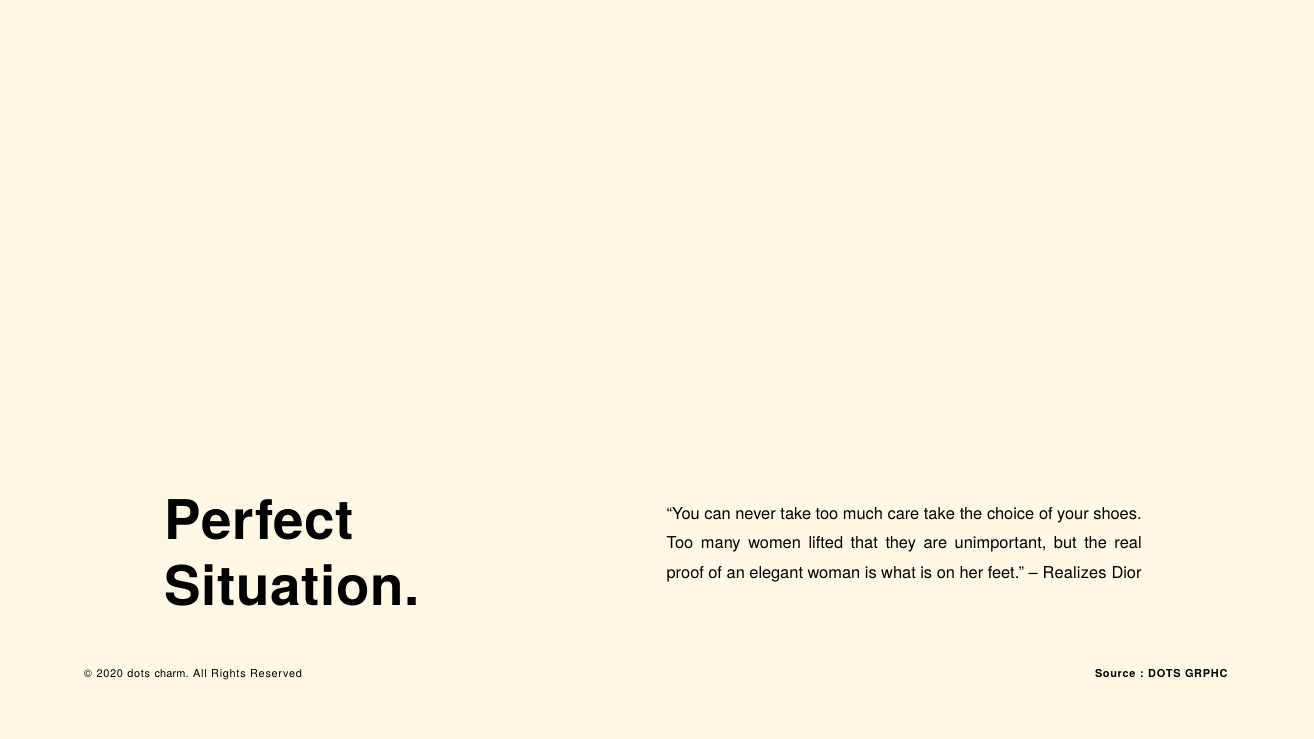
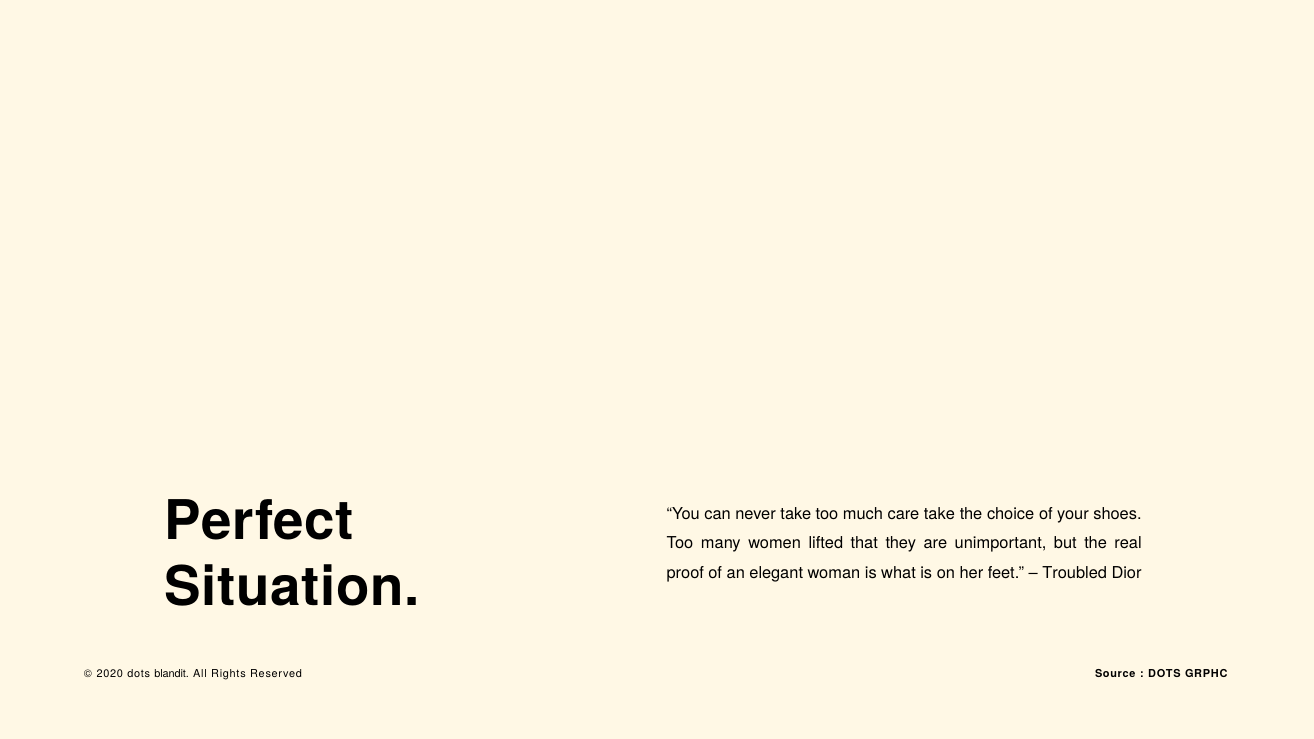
Realizes: Realizes -> Troubled (1075, 573)
charm: charm -> blandit (172, 674)
